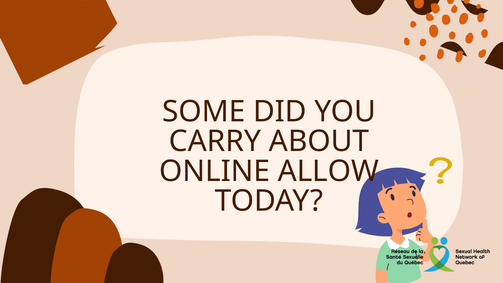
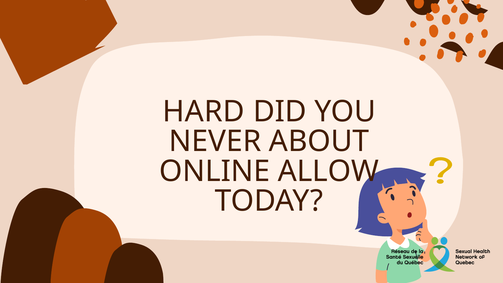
SOME: SOME -> HARD (204, 112)
CARRY: CARRY -> NEVER (215, 141)
